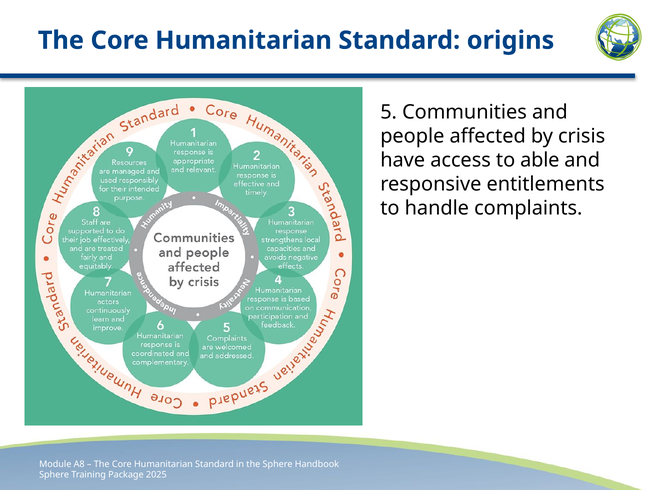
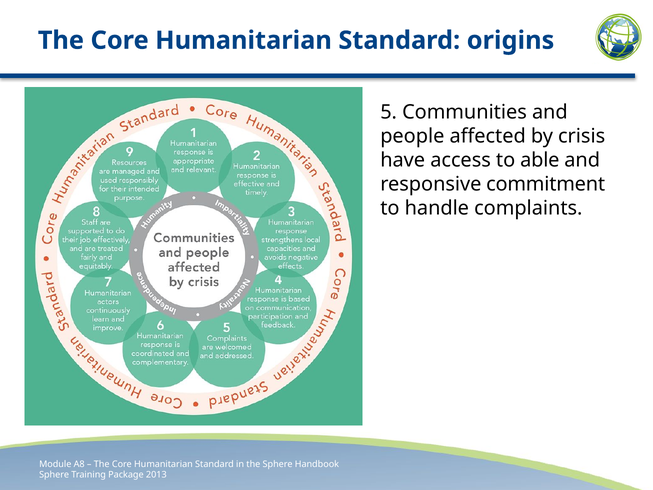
entitlements: entitlements -> commitment (546, 184)
2025: 2025 -> 2013 (156, 475)
